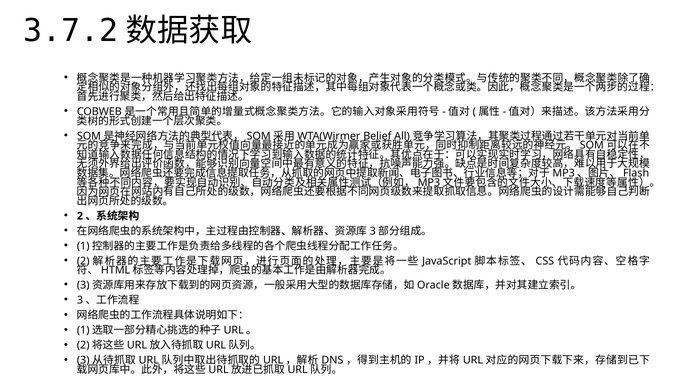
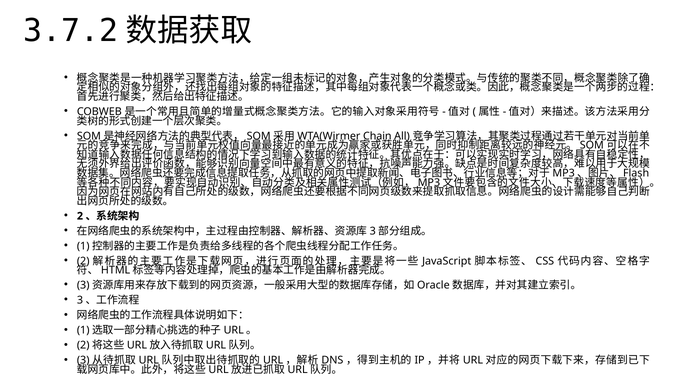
Belief: Belief -> Chain (377, 136)
